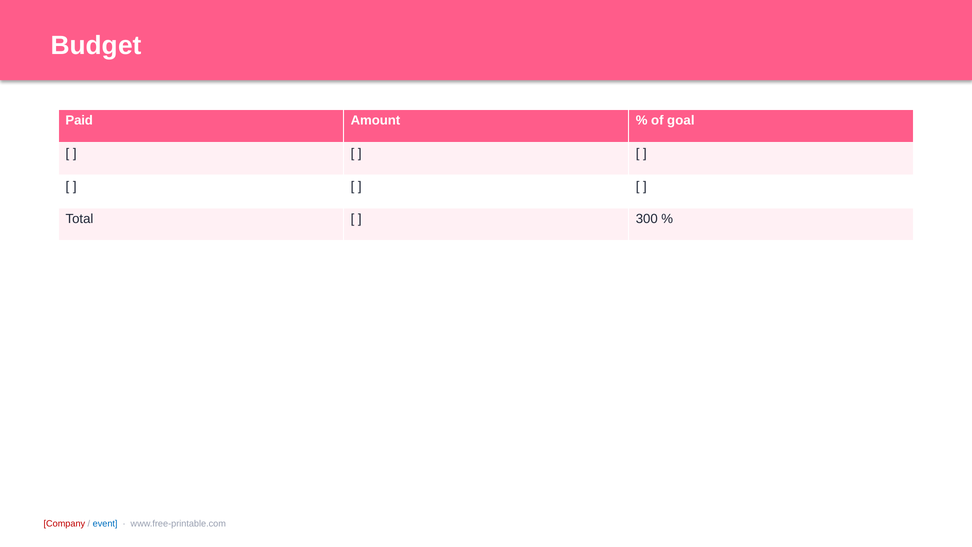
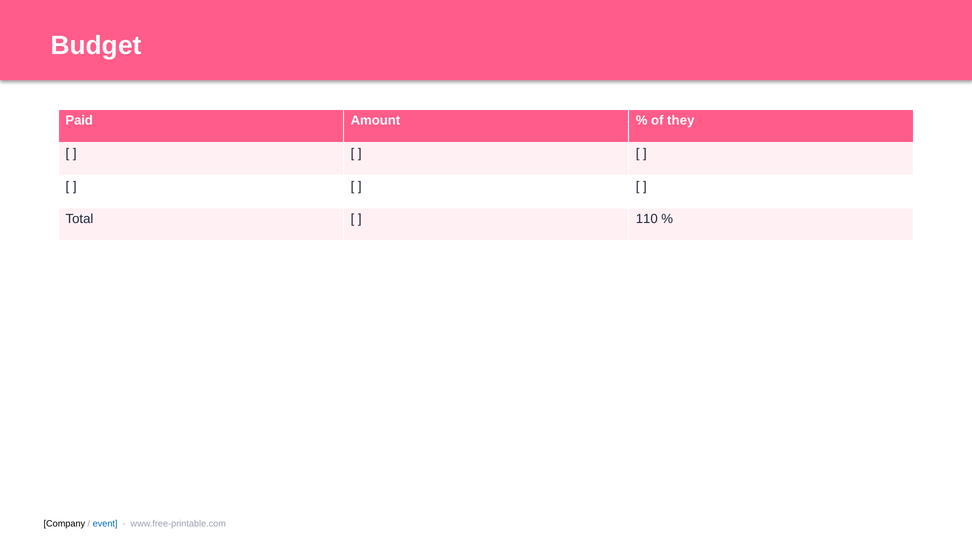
goal: goal -> they (681, 121)
300: 300 -> 110 (647, 219)
Company colour: red -> black (64, 524)
